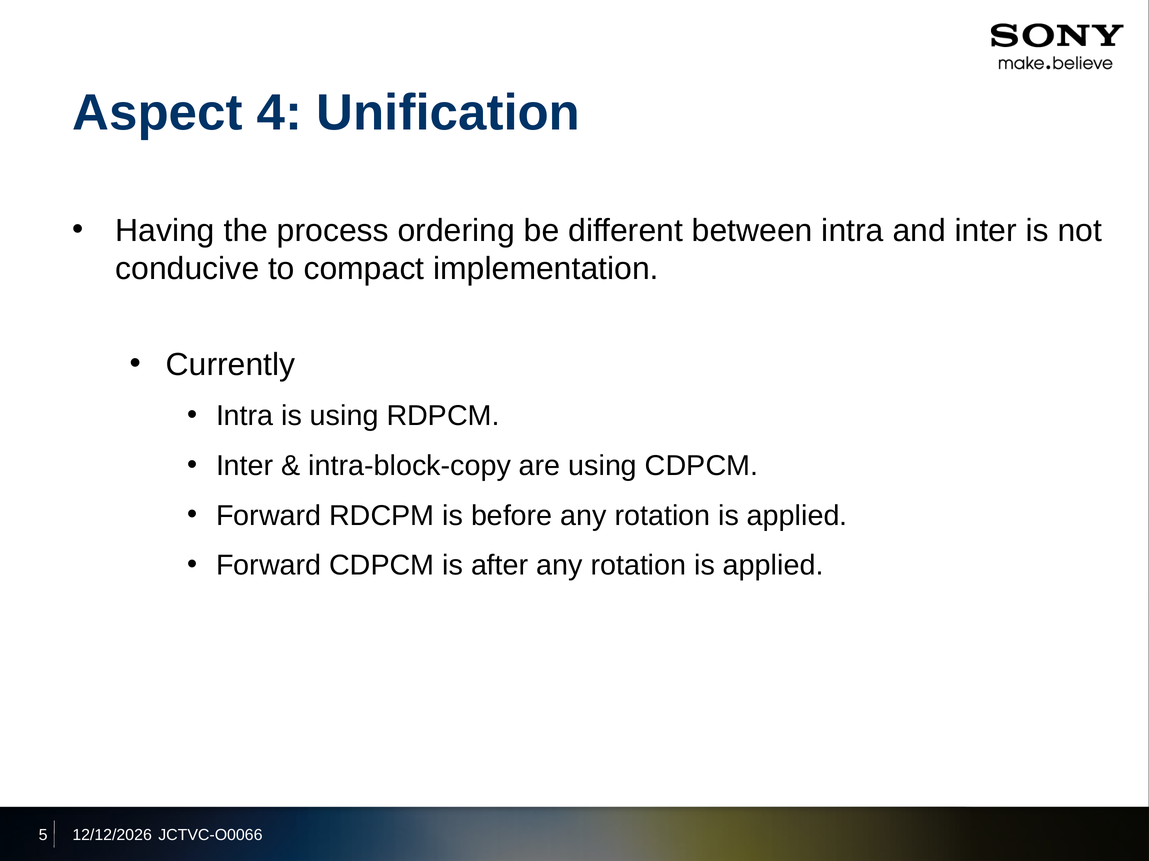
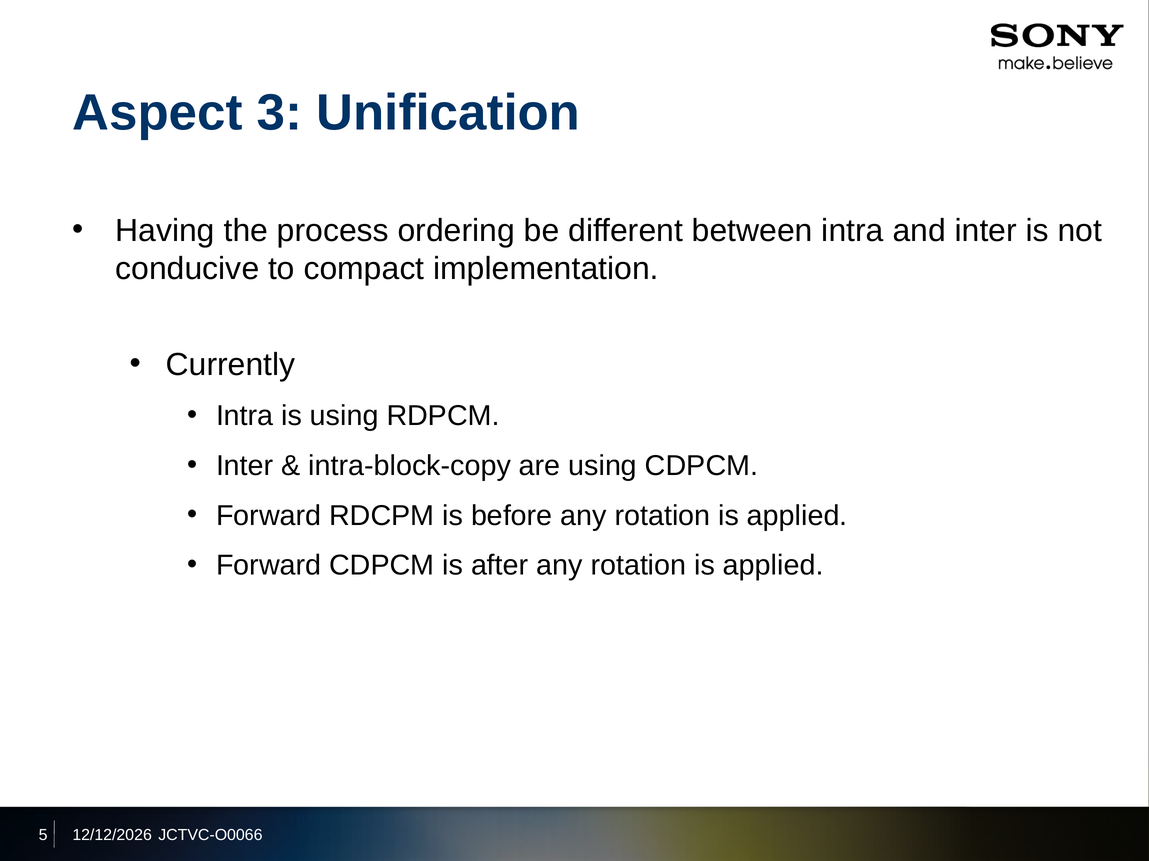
4: 4 -> 3 (279, 113)
